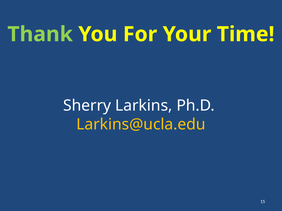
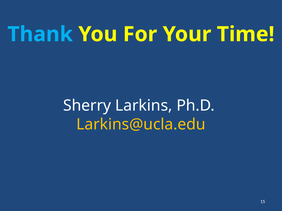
Thank colour: light green -> light blue (40, 34)
